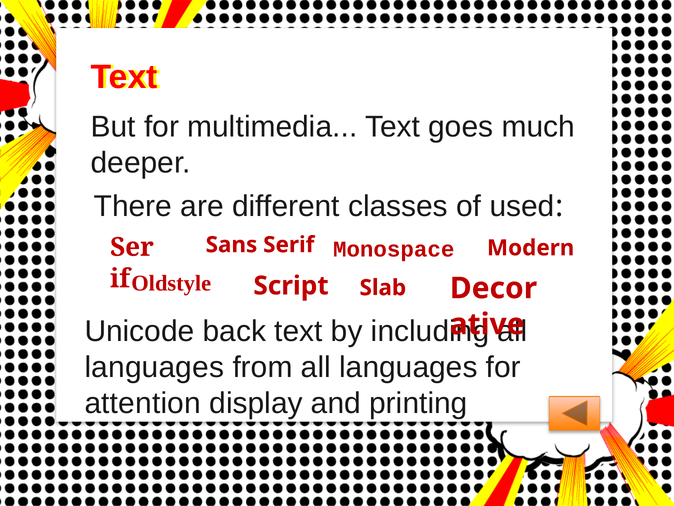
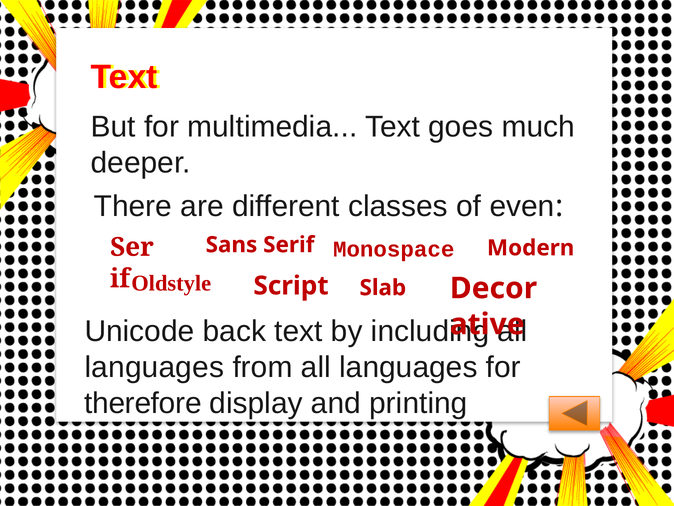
used: used -> even (522, 206)
attention: attention -> therefore (143, 403)
